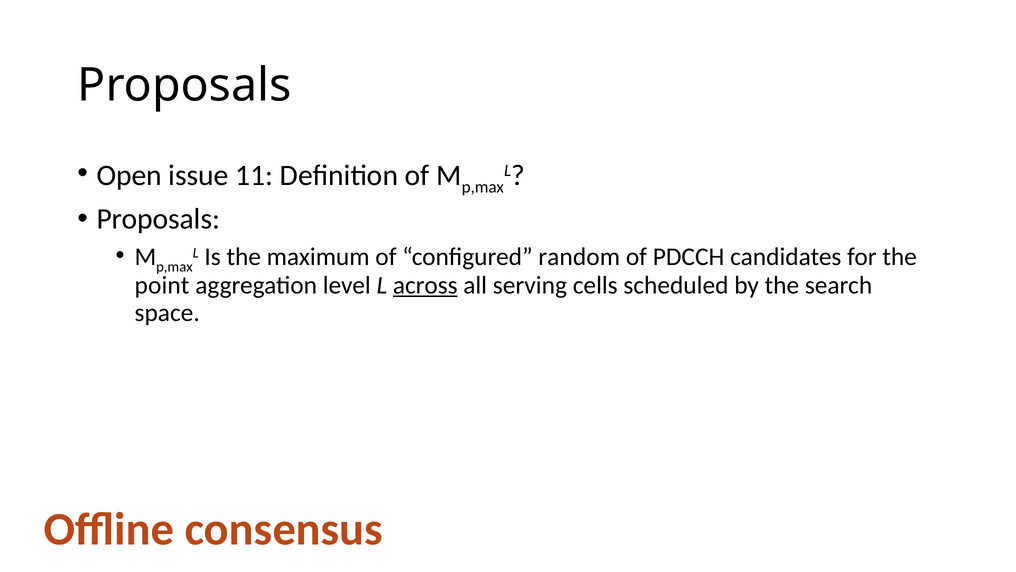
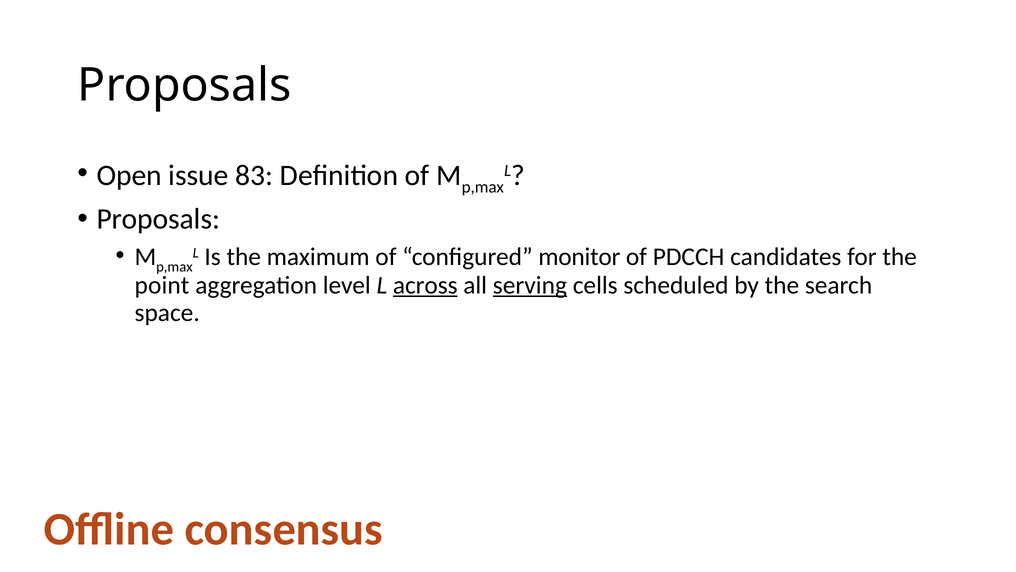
11: 11 -> 83 (254, 175)
random: random -> monitor (579, 257)
serving underline: none -> present (530, 285)
